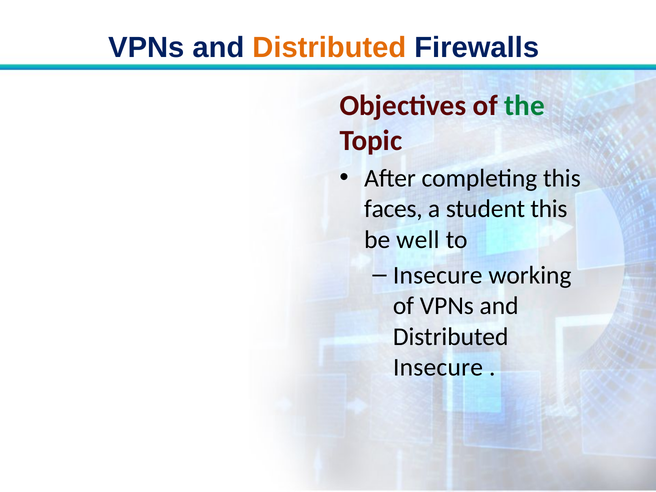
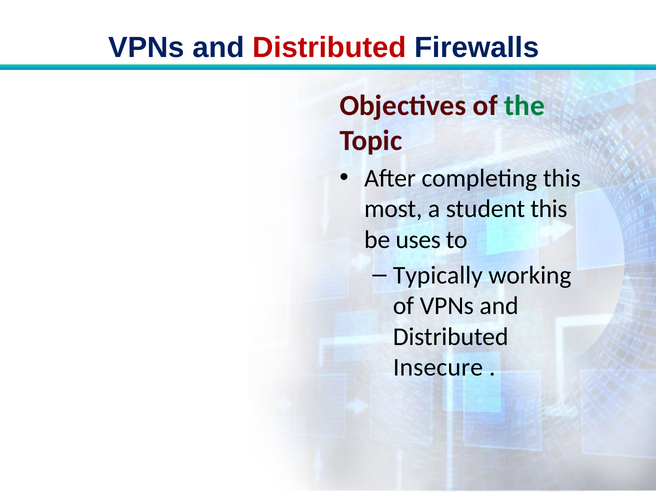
Distributed colour: orange -> red (329, 47)
faces: faces -> most (393, 209)
well: well -> uses (418, 240)
Insecure: Insecure -> Typically (438, 275)
